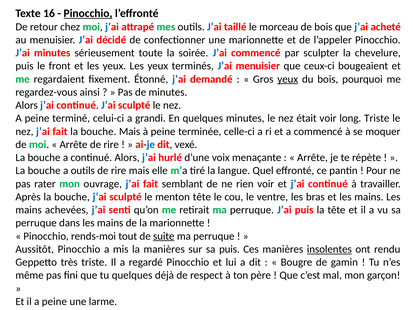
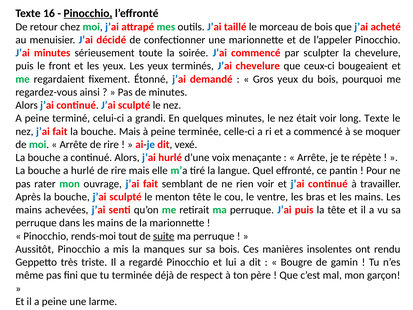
J’ai menuisier: menuisier -> chevelure (258, 66)
yeux underline: present -> none (288, 79)
long Triste: Triste -> Texte (377, 118)
a outils: outils -> hurlé (83, 171)
la manières: manières -> manques (164, 249)
sa puis: puis -> bois (229, 249)
insolentes underline: present -> none (329, 249)
tu quelques: quelques -> terminée (132, 275)
